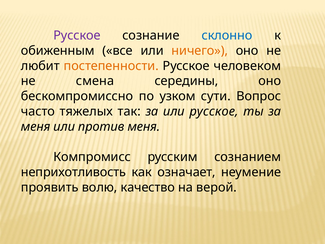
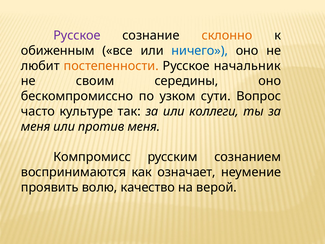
склонно colour: blue -> orange (227, 35)
ничего colour: orange -> blue (200, 51)
человеком: человеком -> начальник (247, 66)
смена: смена -> своим (95, 81)
тяжелых: тяжелых -> культуре (86, 111)
или русское: русское -> коллеги (214, 111)
неприхотливость: неприхотливость -> воспринимаются (74, 172)
